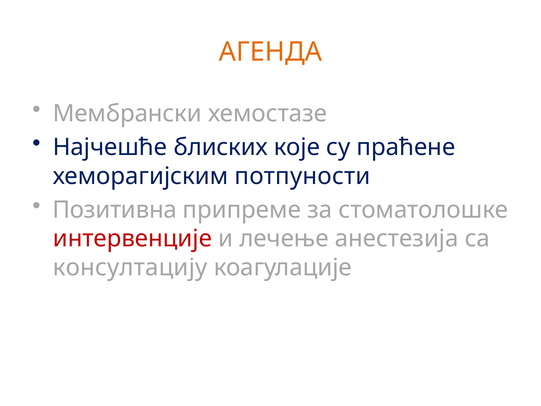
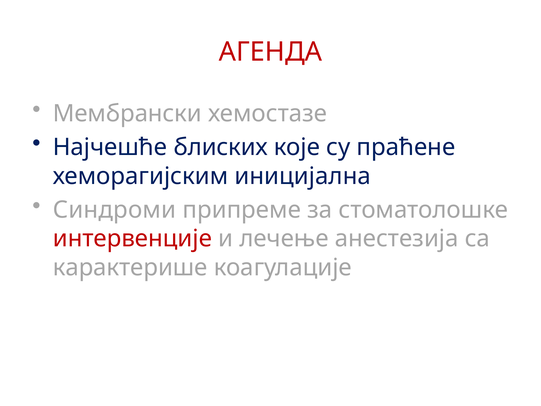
АГЕНДА colour: orange -> red (270, 52)
потпуности: потпуности -> иницијална (303, 176)
Позитивна: Позитивна -> Синдроми (114, 210)
консултацију: консултацију -> карактерише (130, 267)
